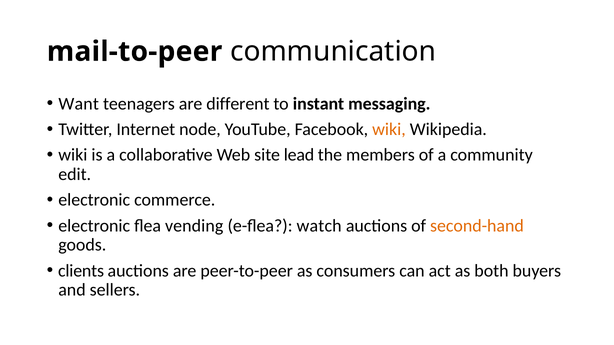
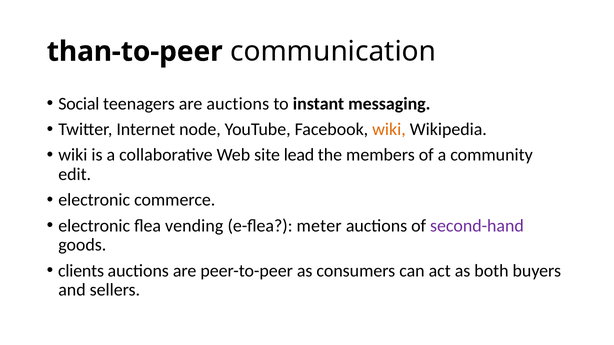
mail-to-peer: mail-to-peer -> than-to-peer (135, 52)
Want: Want -> Social (79, 104)
are different: different -> auctions (238, 104)
watch: watch -> meter (319, 226)
second-hand colour: orange -> purple (477, 226)
